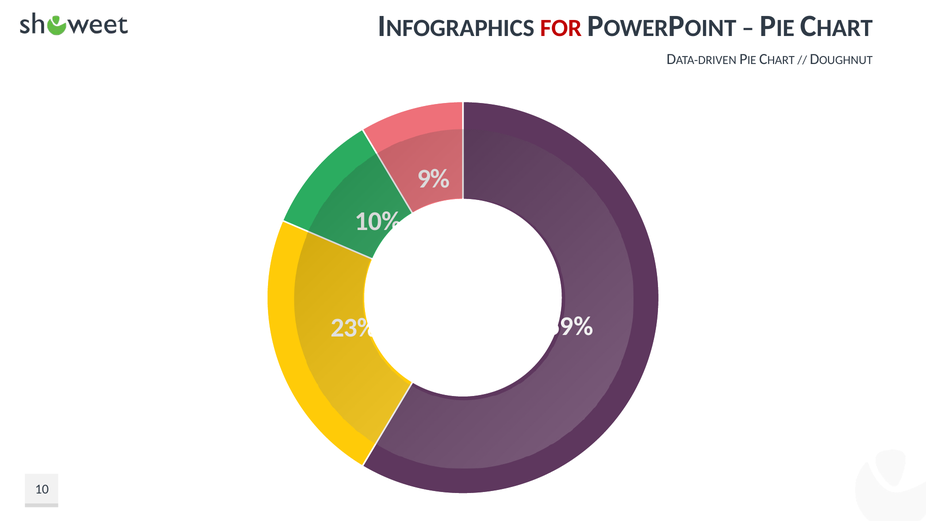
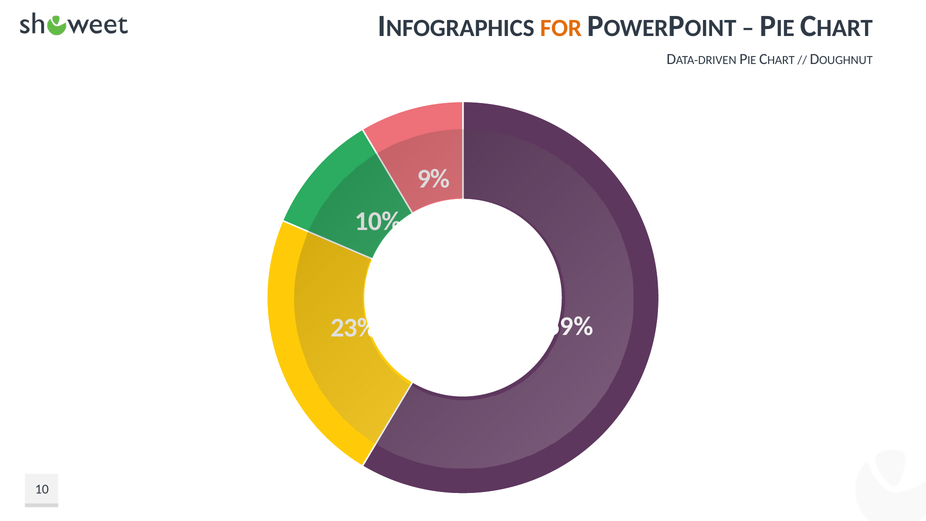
FOR colour: red -> orange (561, 28)
